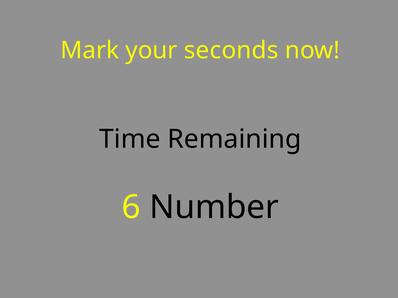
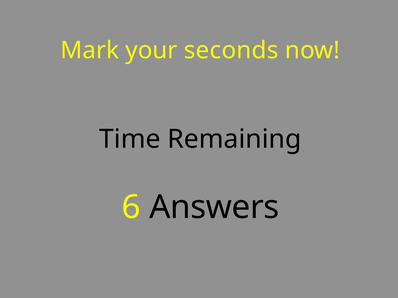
Number: Number -> Answers (214, 208)
